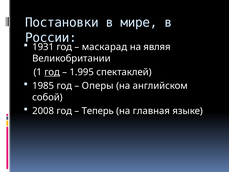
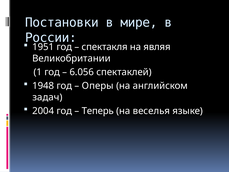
1931: 1931 -> 1951 (43, 47)
маскарад: маскарад -> спектакля (105, 47)
год underline: present -> none (52, 72)
1.995: 1.995 -> 6.056 (82, 72)
1985: 1985 -> 1948 (43, 86)
собой: собой -> задач (47, 97)
2008: 2008 -> 2004 (43, 111)
главная: главная -> веселья (151, 111)
